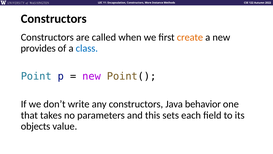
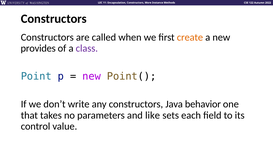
class colour: blue -> purple (87, 48)
this: this -> like (153, 115)
objects: objects -> control (36, 126)
